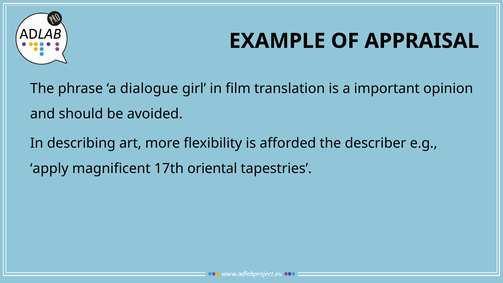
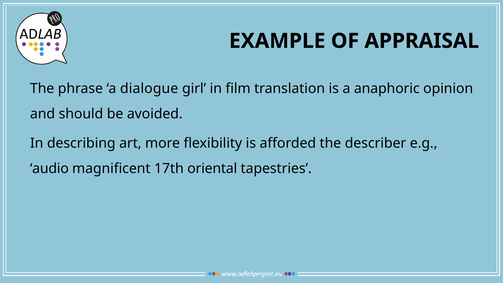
important: important -> anaphoric (387, 89)
apply: apply -> audio (49, 168)
